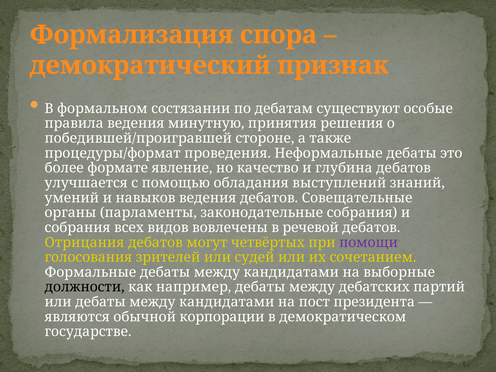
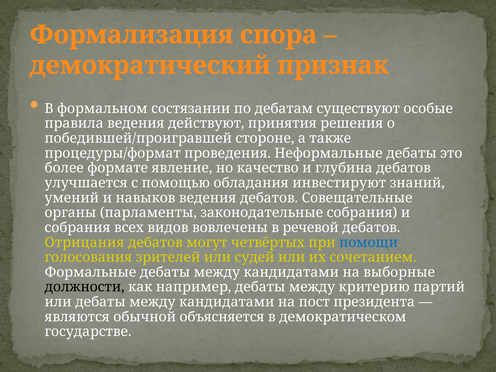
минутную: минутную -> действуют (206, 123)
выступлений: выступлений -> инвестируют (339, 183)
помощи colour: purple -> blue (369, 242)
дебатских: дебатских -> критерию (374, 287)
корпорации: корпорации -> объясняется (222, 317)
